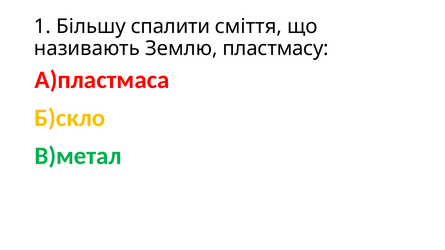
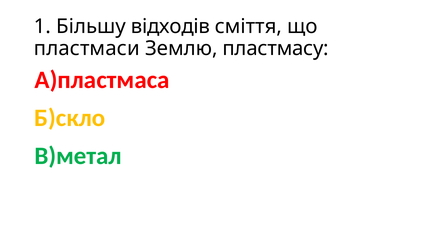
спалити: спалити -> відходів (170, 26)
називають: називають -> пластмаси (87, 48)
